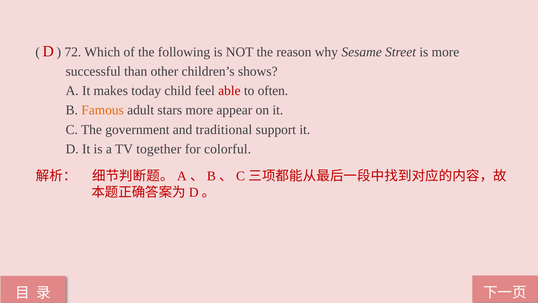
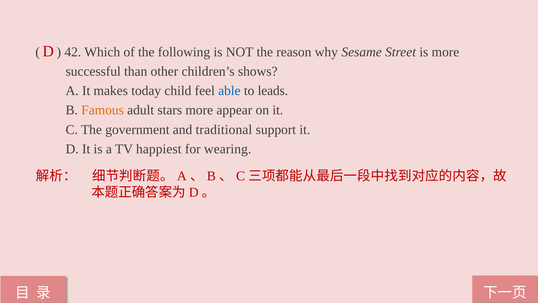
72: 72 -> 42 (73, 52)
able colour: red -> blue (229, 91)
often: often -> leads (273, 91)
together: together -> happiest (159, 149)
colorful: colorful -> wearing (228, 149)
